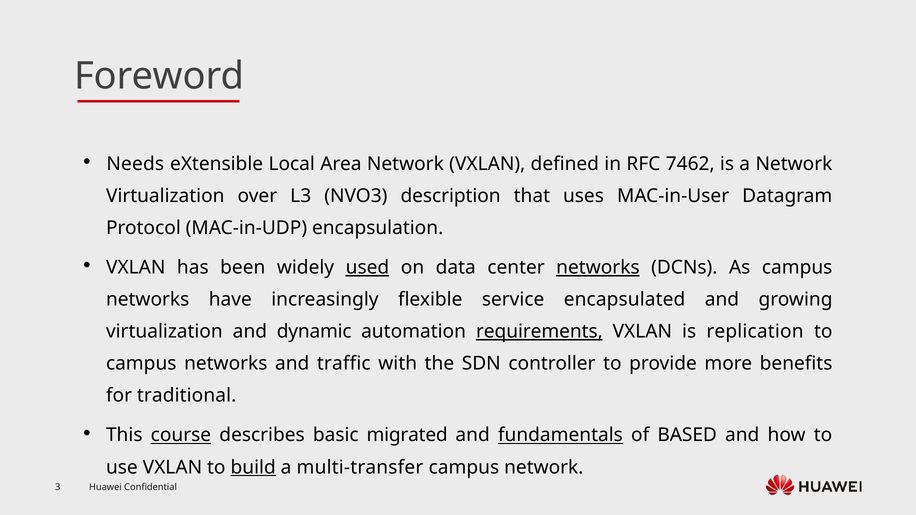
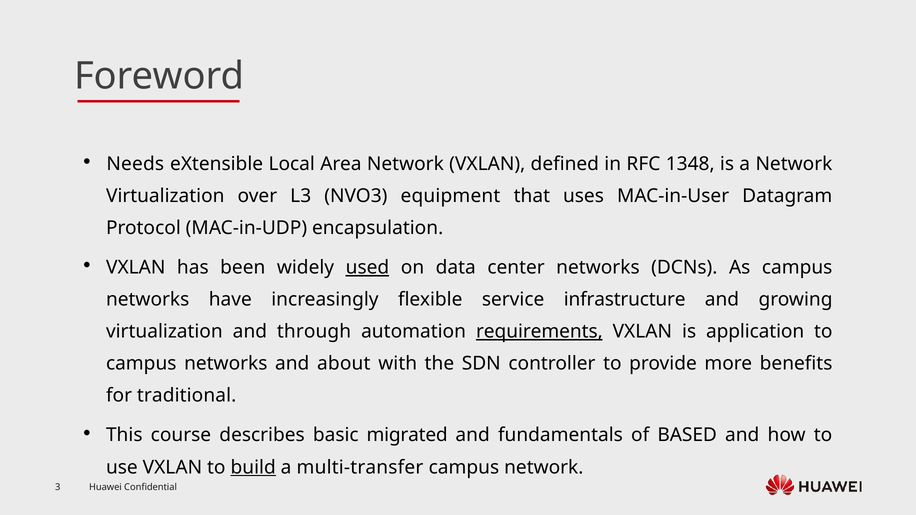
7462: 7462 -> 1348 (690, 164)
description: description -> equipment (450, 196)
networks underline: present -> none (598, 268)
encapsulated: encapsulated -> infrastructure (625, 300)
dynamic: dynamic -> through (314, 332)
replication: replication -> application (755, 332)
traffic: traffic -> about (344, 364)
course underline: present -> none (181, 435)
fundamentals underline: present -> none (560, 435)
